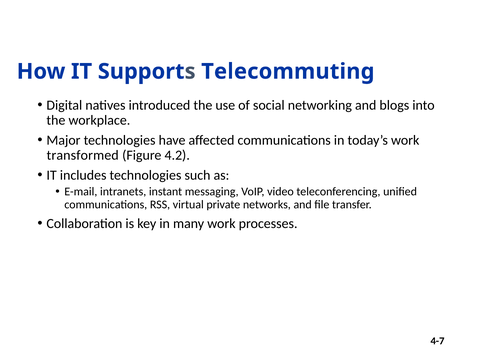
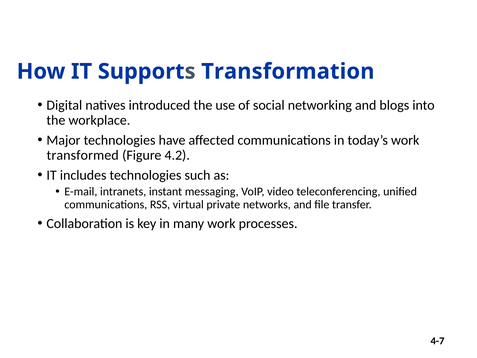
Telecommuting: Telecommuting -> Transformation (288, 71)
